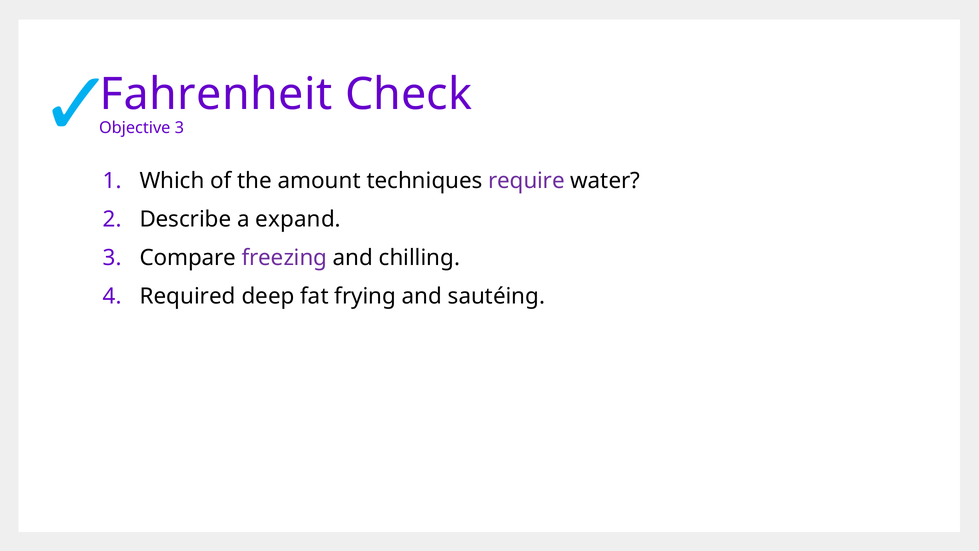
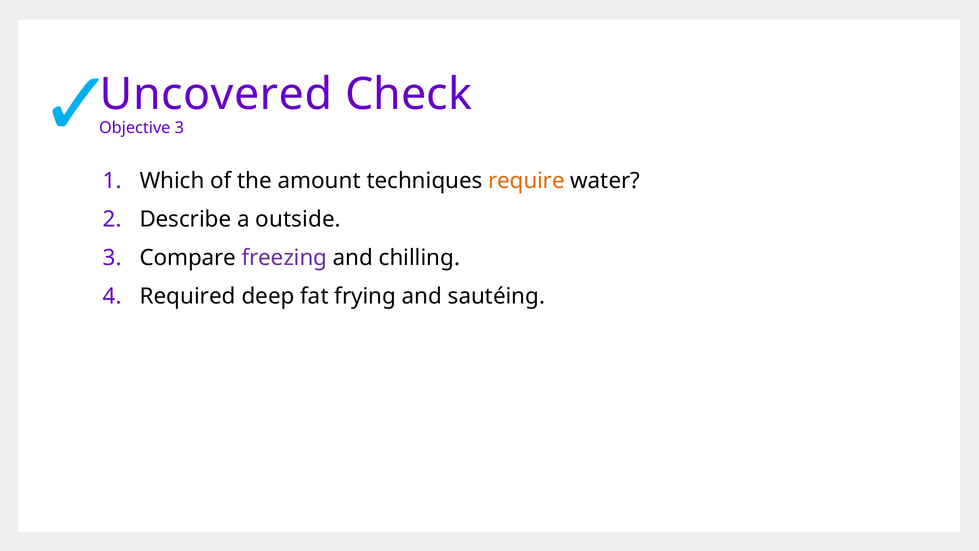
Fahrenheit: Fahrenheit -> Uncovered (216, 94)
require colour: purple -> orange (526, 181)
expand: expand -> outside (298, 219)
